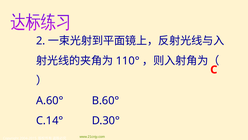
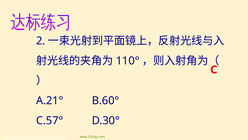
A.60°: A.60° -> A.21° (50, 100)
C.14°: C.14° -> C.57° (50, 120)
